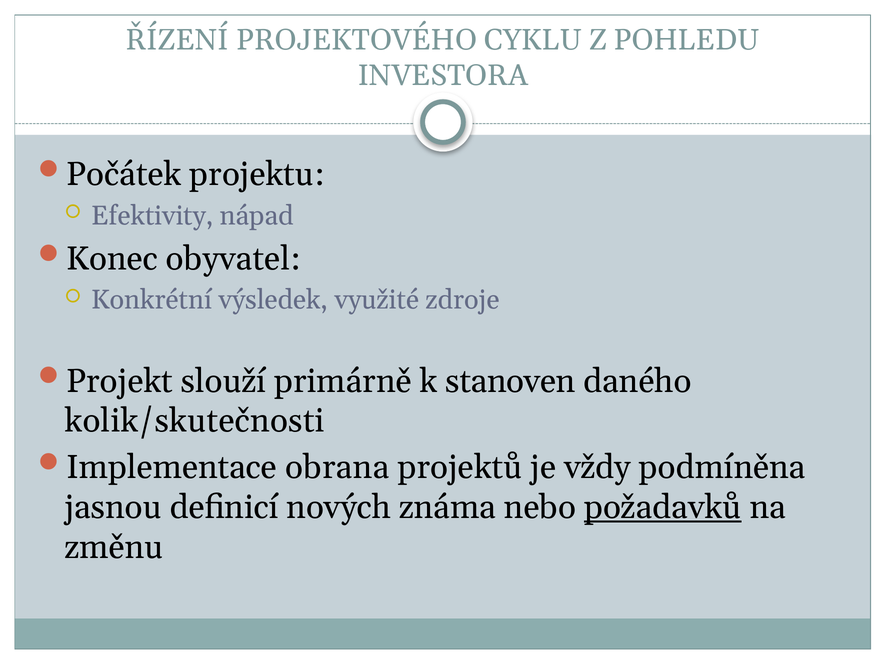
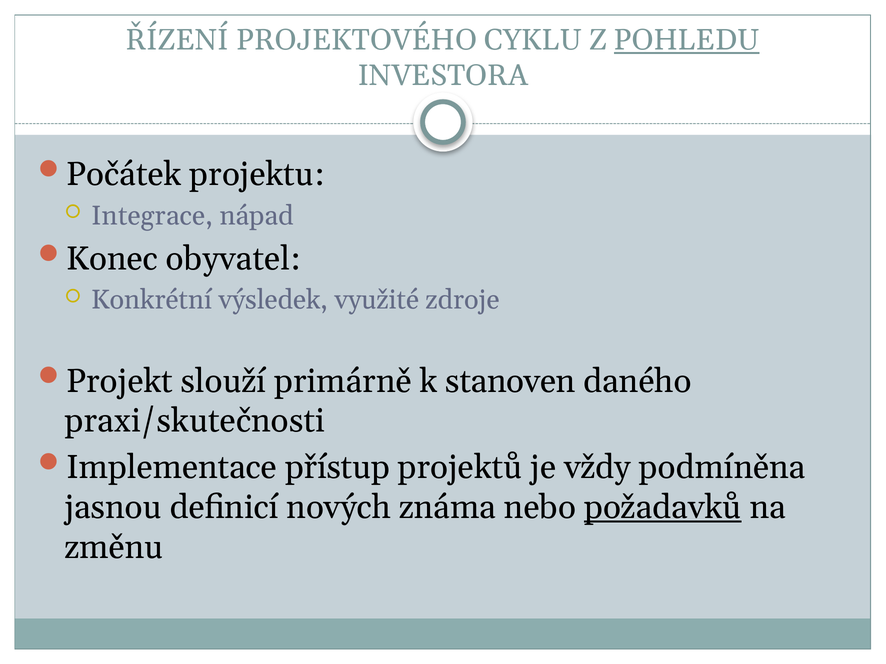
POHLEDU underline: none -> present (687, 40)
Efektivity: Efektivity -> Integrace (152, 216)
kolik/skutečnosti: kolik/skutečnosti -> praxi/skutečnosti (195, 421)
obrana: obrana -> přístup (338, 468)
